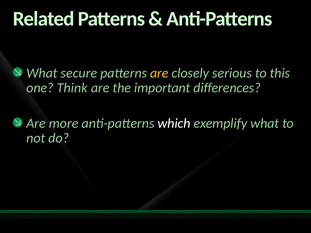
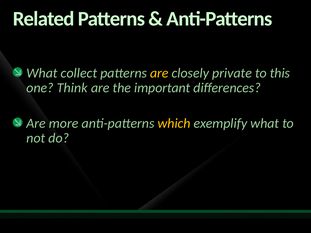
secure: secure -> collect (79, 73)
serious: serious -> private (232, 73)
which colour: white -> yellow (174, 123)
